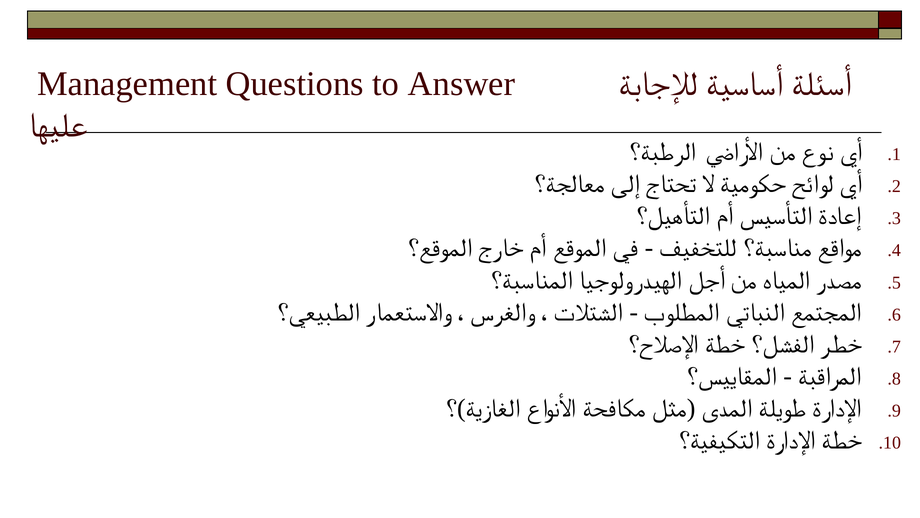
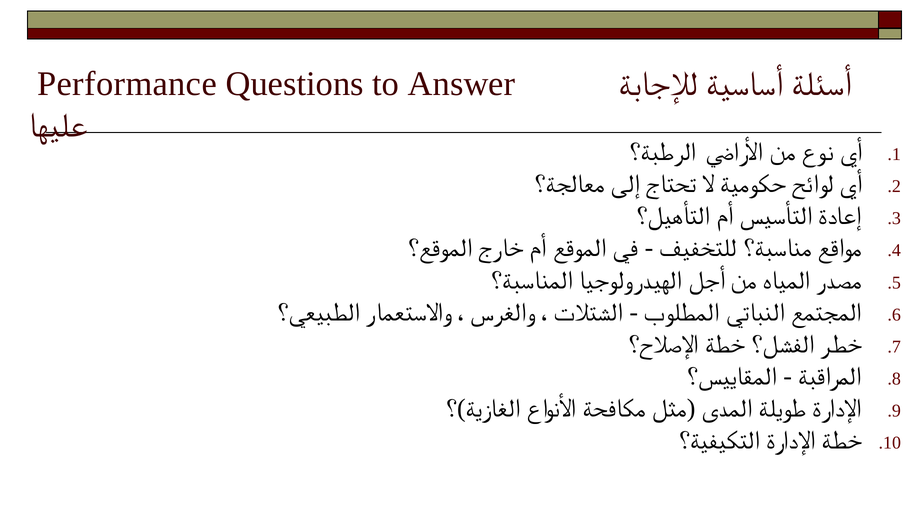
Management: Management -> Performance (127, 84)
